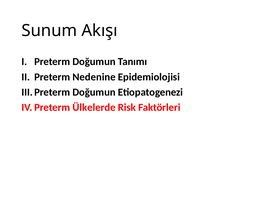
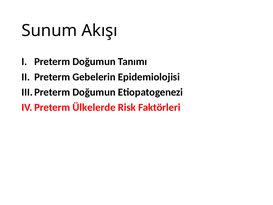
Nedenine: Nedenine -> Gebelerin (94, 77)
